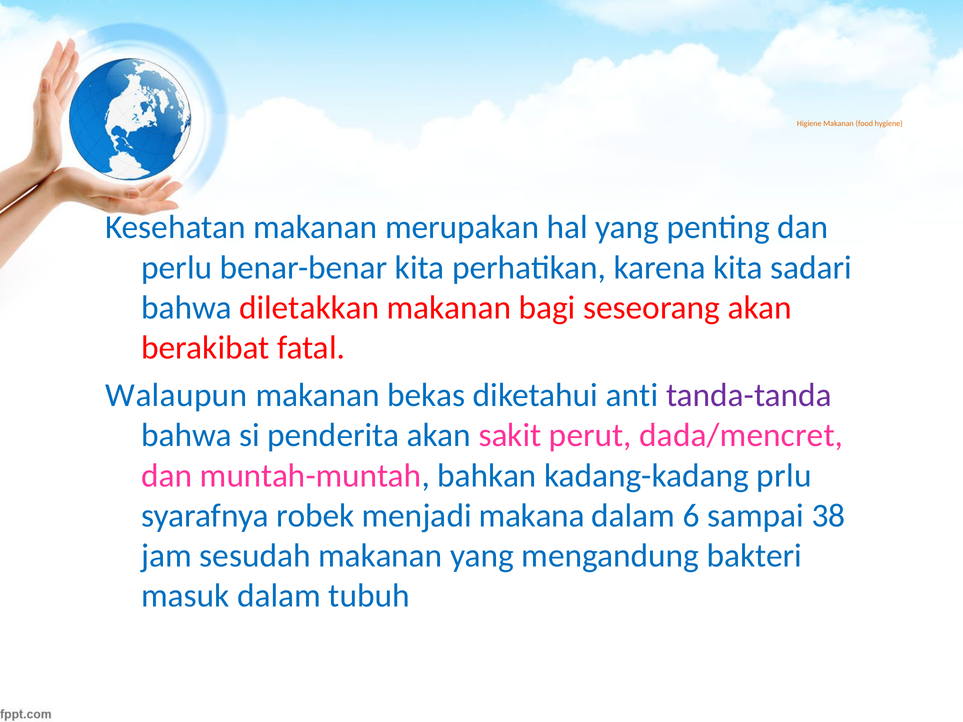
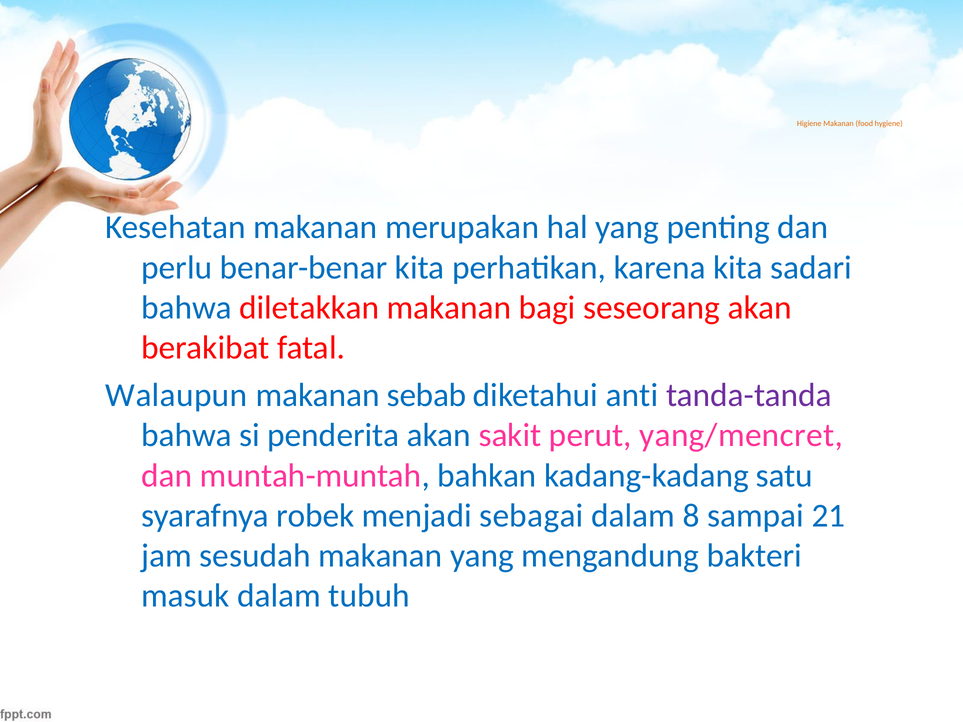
bekas: bekas -> sebab (427, 395)
dada/mencret: dada/mencret -> yang/mencret (741, 436)
prlu: prlu -> satu (784, 476)
makana: makana -> sebagai (531, 516)
6: 6 -> 8 (691, 516)
38: 38 -> 21 (828, 516)
